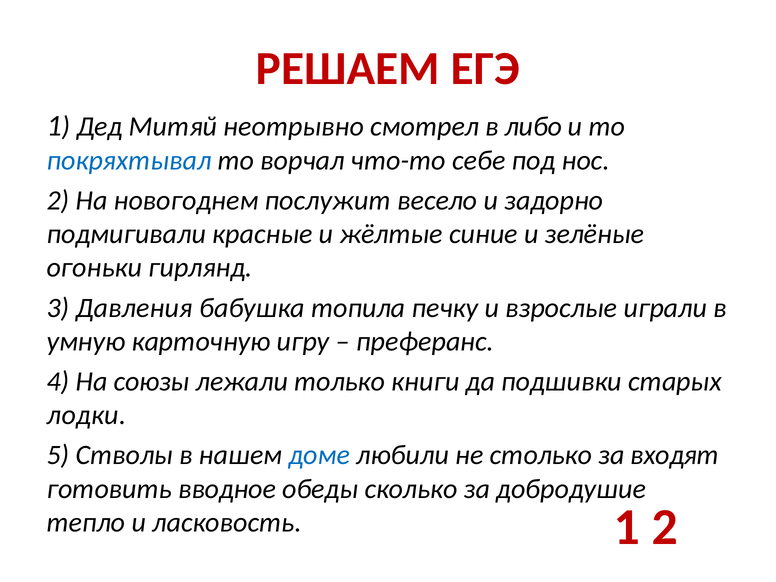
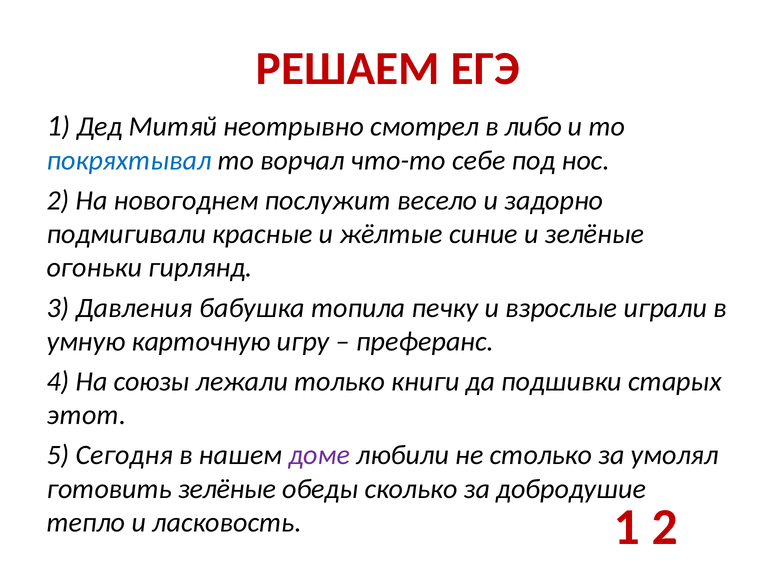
лодки: лодки -> этот (87, 415)
Стволы: Стволы -> Сегодня (124, 455)
доме colour: blue -> purple (319, 455)
входят: входят -> умолял (675, 455)
готовить вводное: вводное -> зелёные (227, 489)
